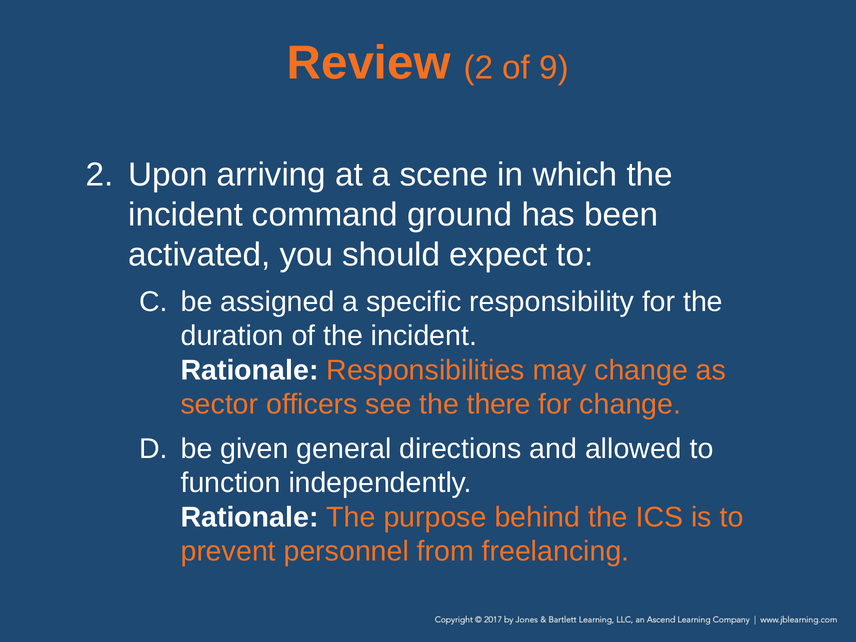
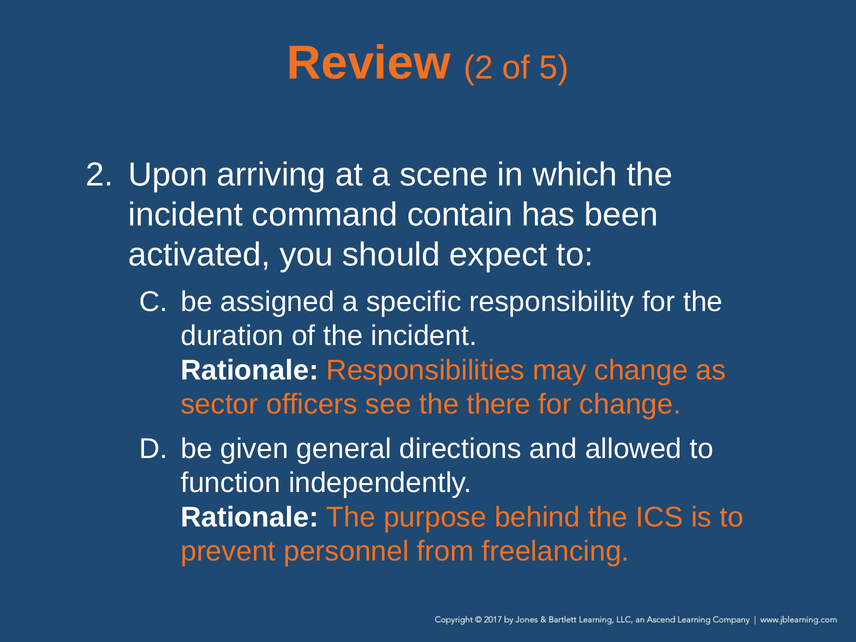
9: 9 -> 5 (554, 68)
ground: ground -> contain (460, 215)
